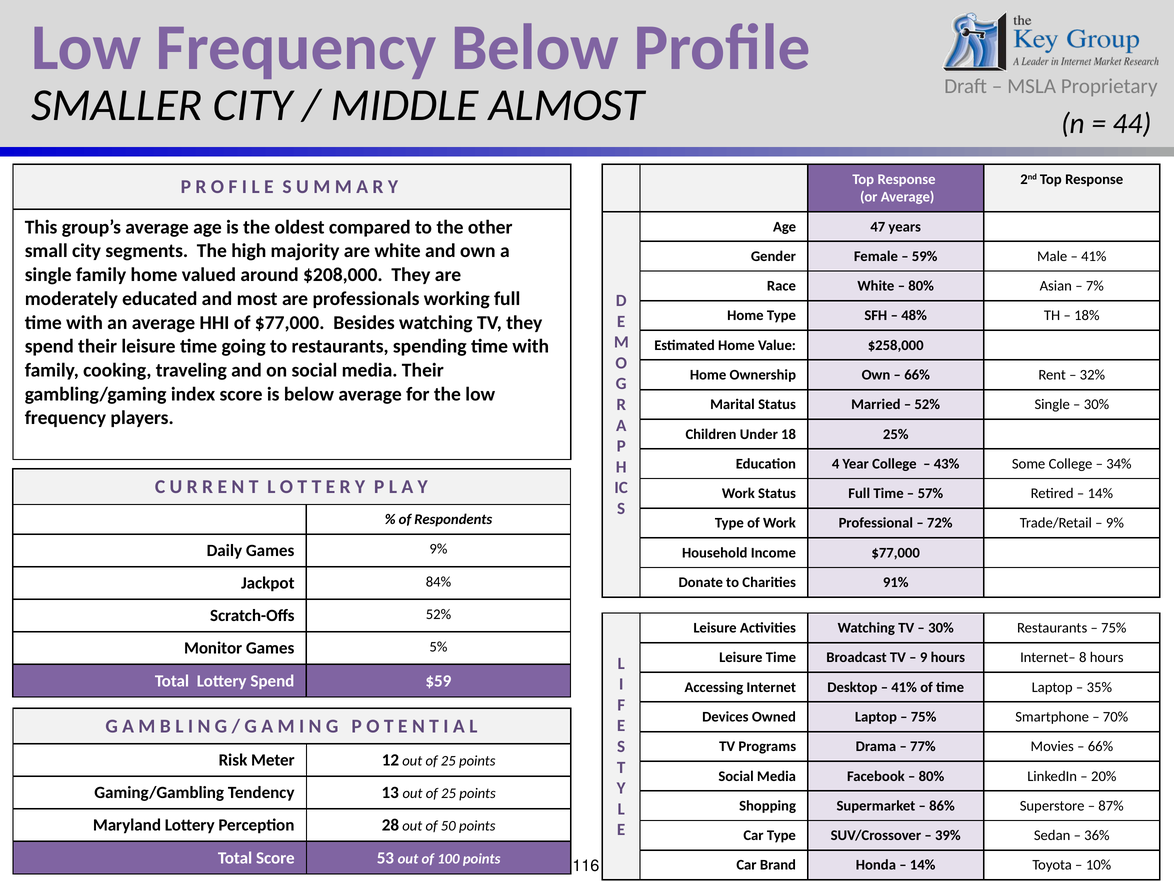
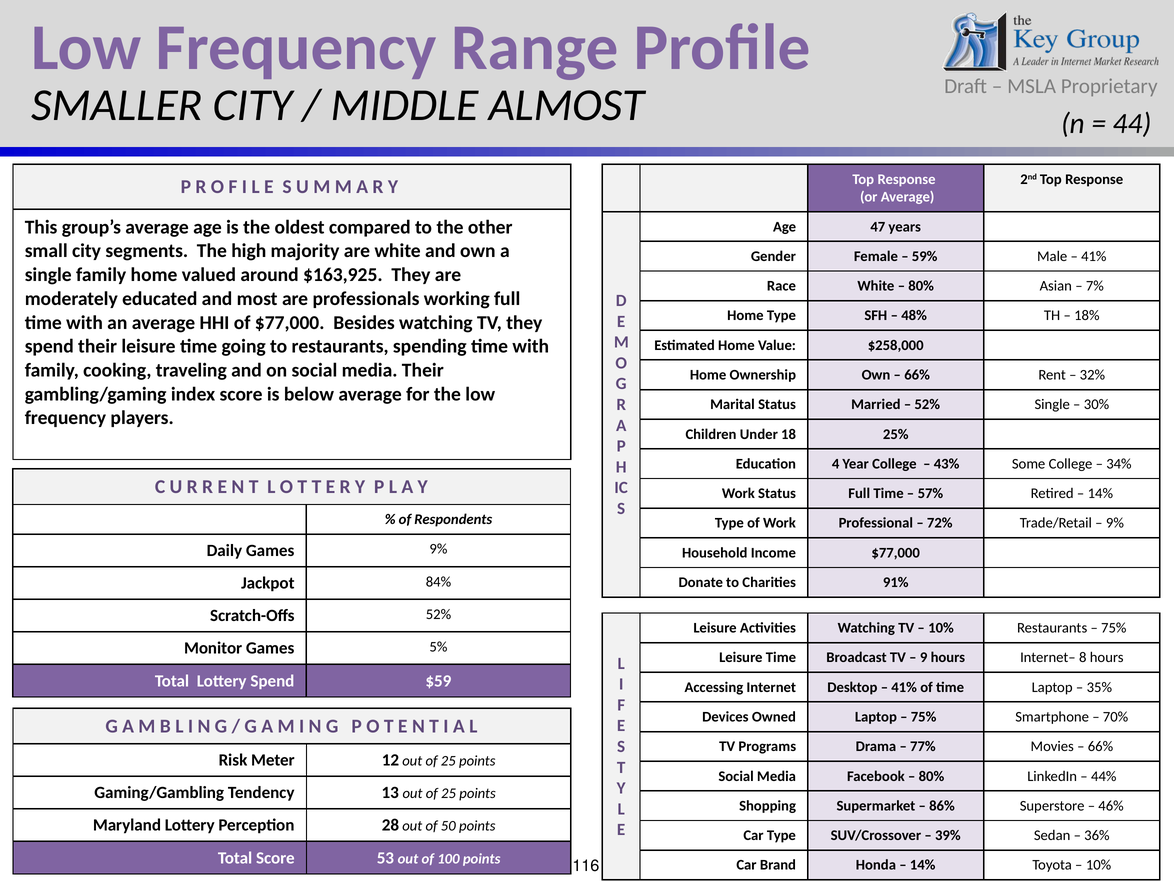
Frequency Below: Below -> Range (535, 48)
$208,000: $208,000 -> $163,925 (343, 275)
30%: 30% -> 10% (941, 628)
20%: 20% -> 44% (1104, 776)
87%: 87% -> 46% (1111, 805)
